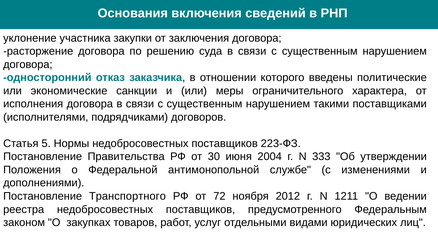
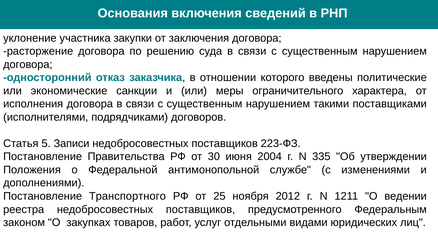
Нормы: Нормы -> Записи (72, 143)
333: 333 -> 335 (321, 156)
72: 72 -> 25 (219, 196)
